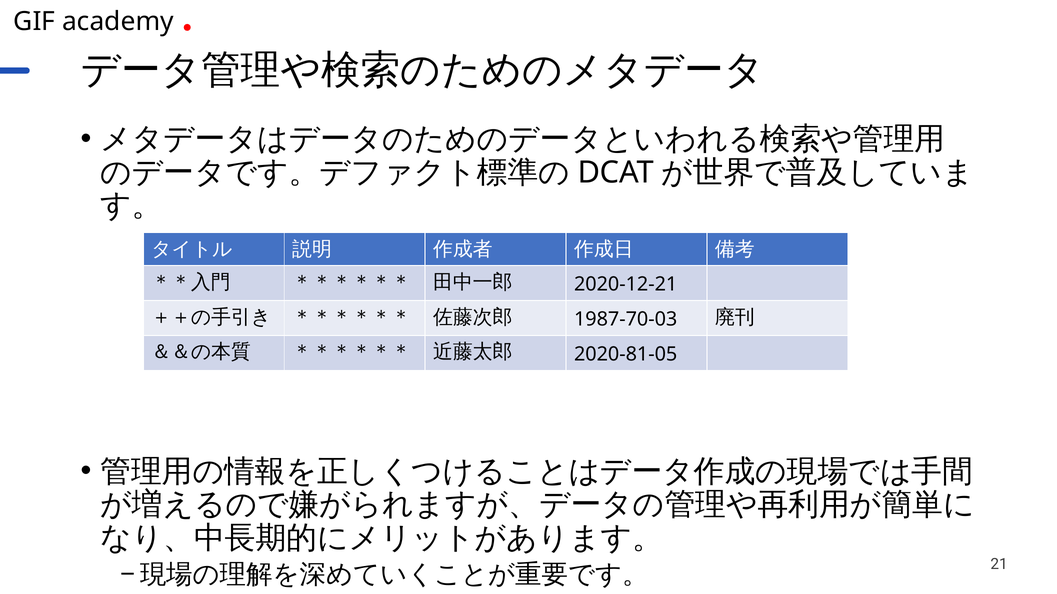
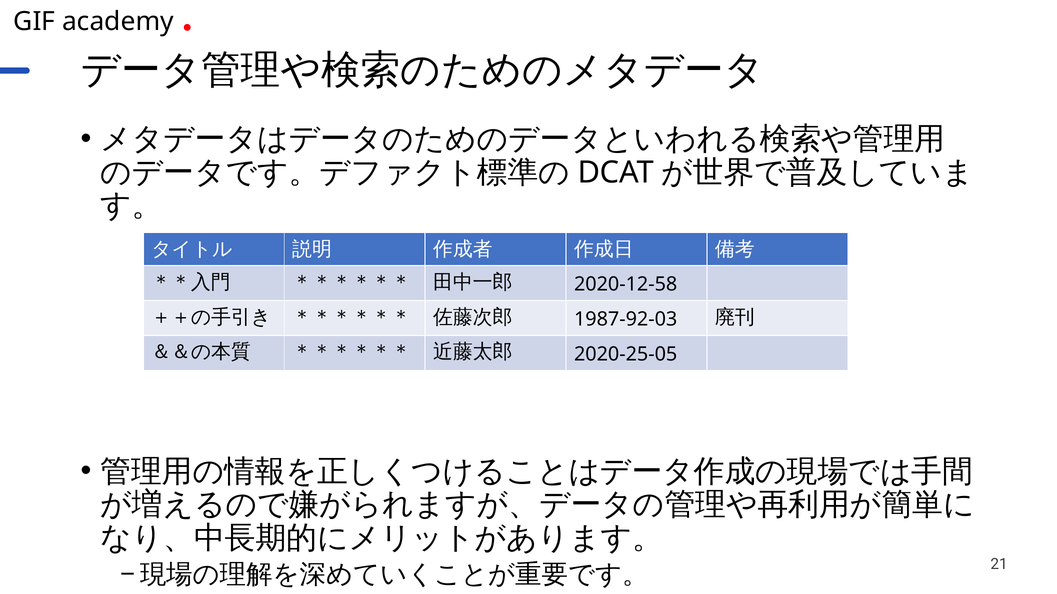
2020-12-21: 2020-12-21 -> 2020-12-58 (626, 284)
1987-70-03: 1987-70-03 -> 1987-92-03 (626, 319)
2020-81-05: 2020-81-05 -> 2020-25-05 (626, 354)
